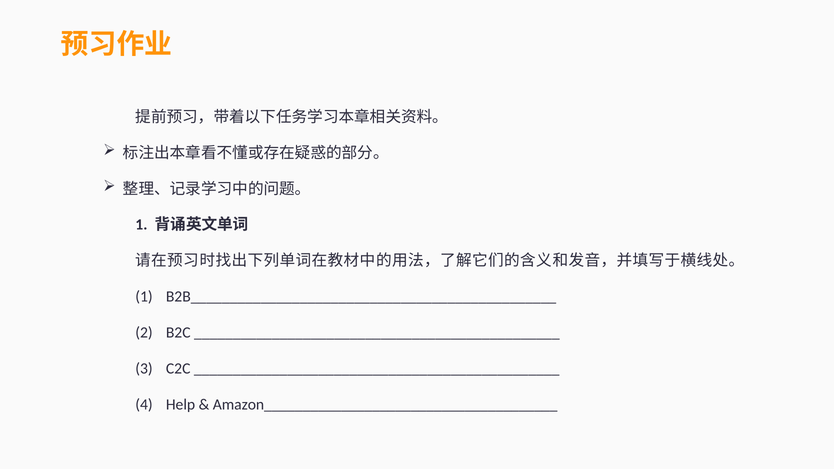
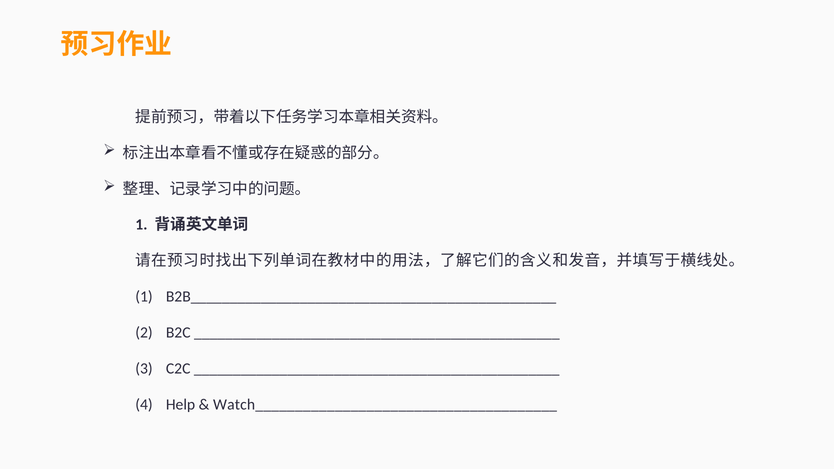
Amazon______________________________________: Amazon______________________________________ -> Watch______________________________________ (385, 405)
